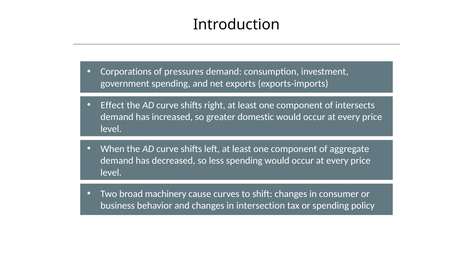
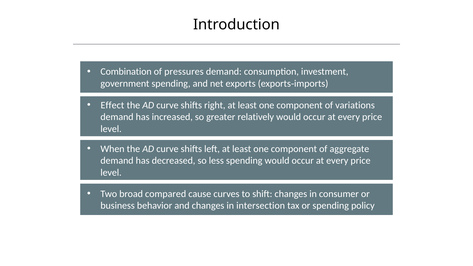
Corporations: Corporations -> Combination (126, 72)
intersects: intersects -> variations (355, 105)
domestic: domestic -> relatively (256, 117)
machinery: machinery -> compared (166, 194)
